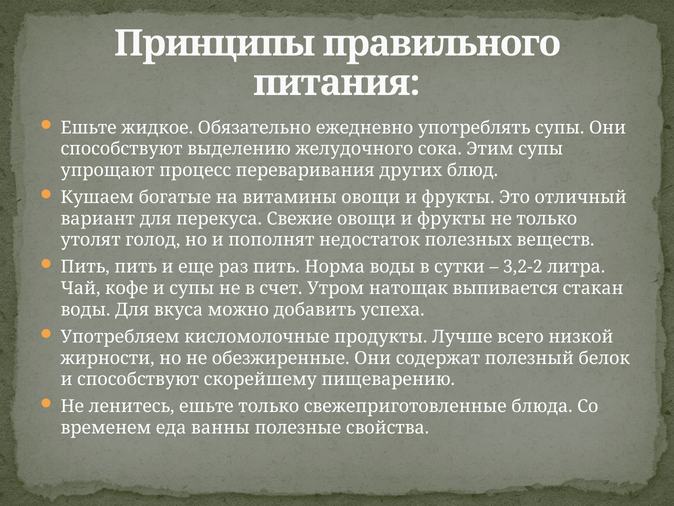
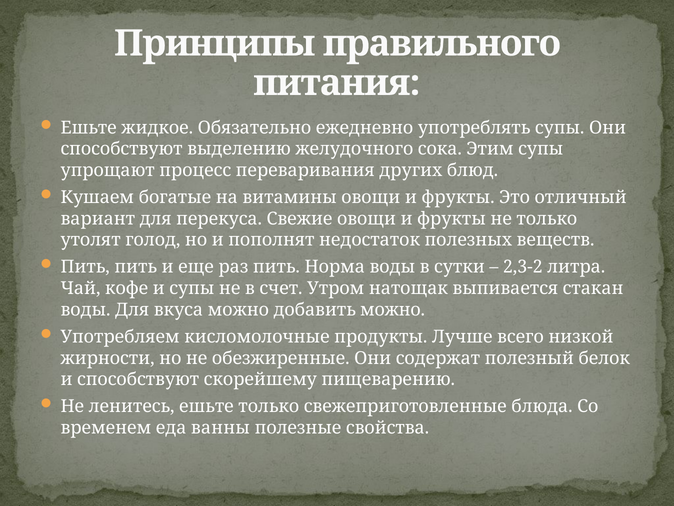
3,2-2: 3,2-2 -> 2,3-2 (523, 267)
добавить успеха: успеха -> можно (393, 309)
